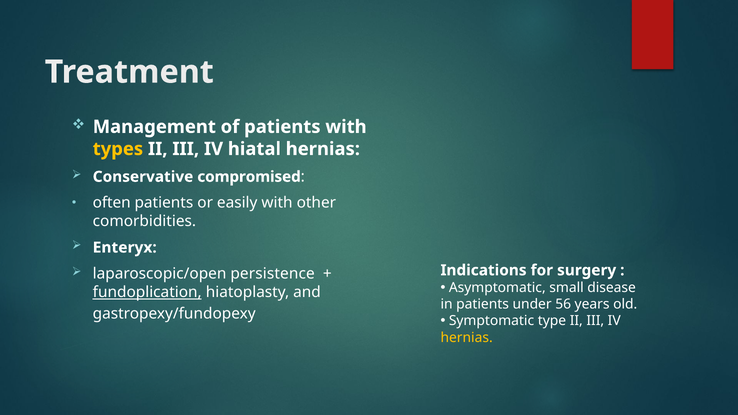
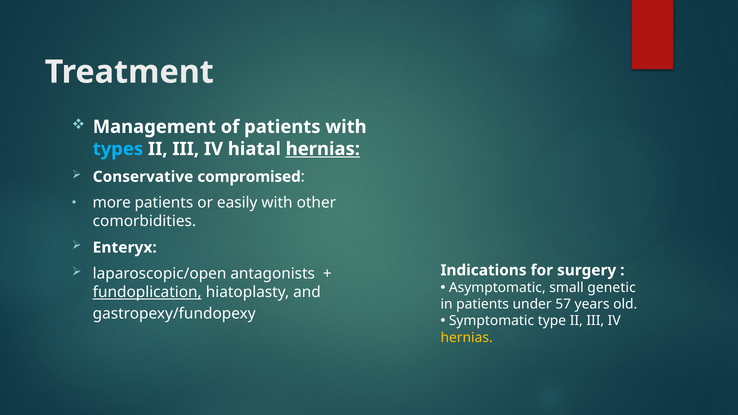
types colour: yellow -> light blue (118, 149)
hernias underline: none -> present (323, 149)
often: often -> more (112, 203)
persistence: persistence -> antagonists (273, 274)
disease: disease -> genetic (612, 288)
56: 56 -> 57 (563, 304)
